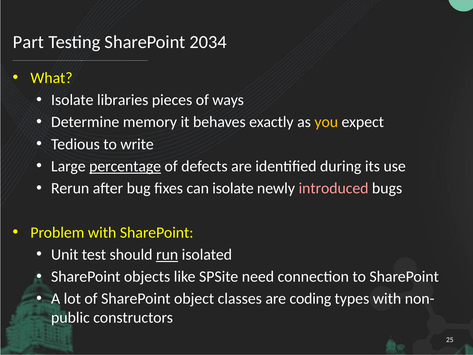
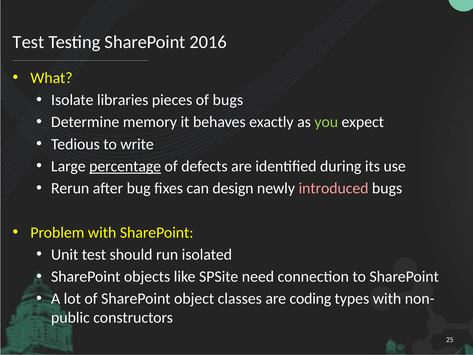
Part: Part -> Test (28, 42)
2034: 2034 -> 2016 (208, 42)
of ways: ways -> bugs (228, 100)
you colour: yellow -> light green (326, 122)
can isolate: isolate -> design (233, 188)
run underline: present -> none (167, 254)
